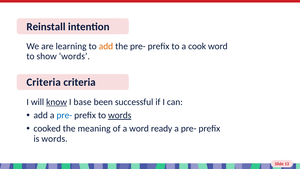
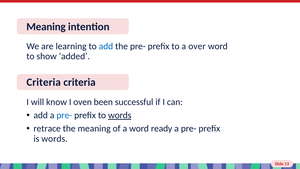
Reinstall: Reinstall -> Meaning (46, 27)
add colour: orange -> blue (106, 46)
cook: cook -> over (197, 46)
show words: words -> added (74, 56)
know underline: present -> none (57, 102)
base: base -> oven (83, 102)
cooked: cooked -> retrace (47, 128)
